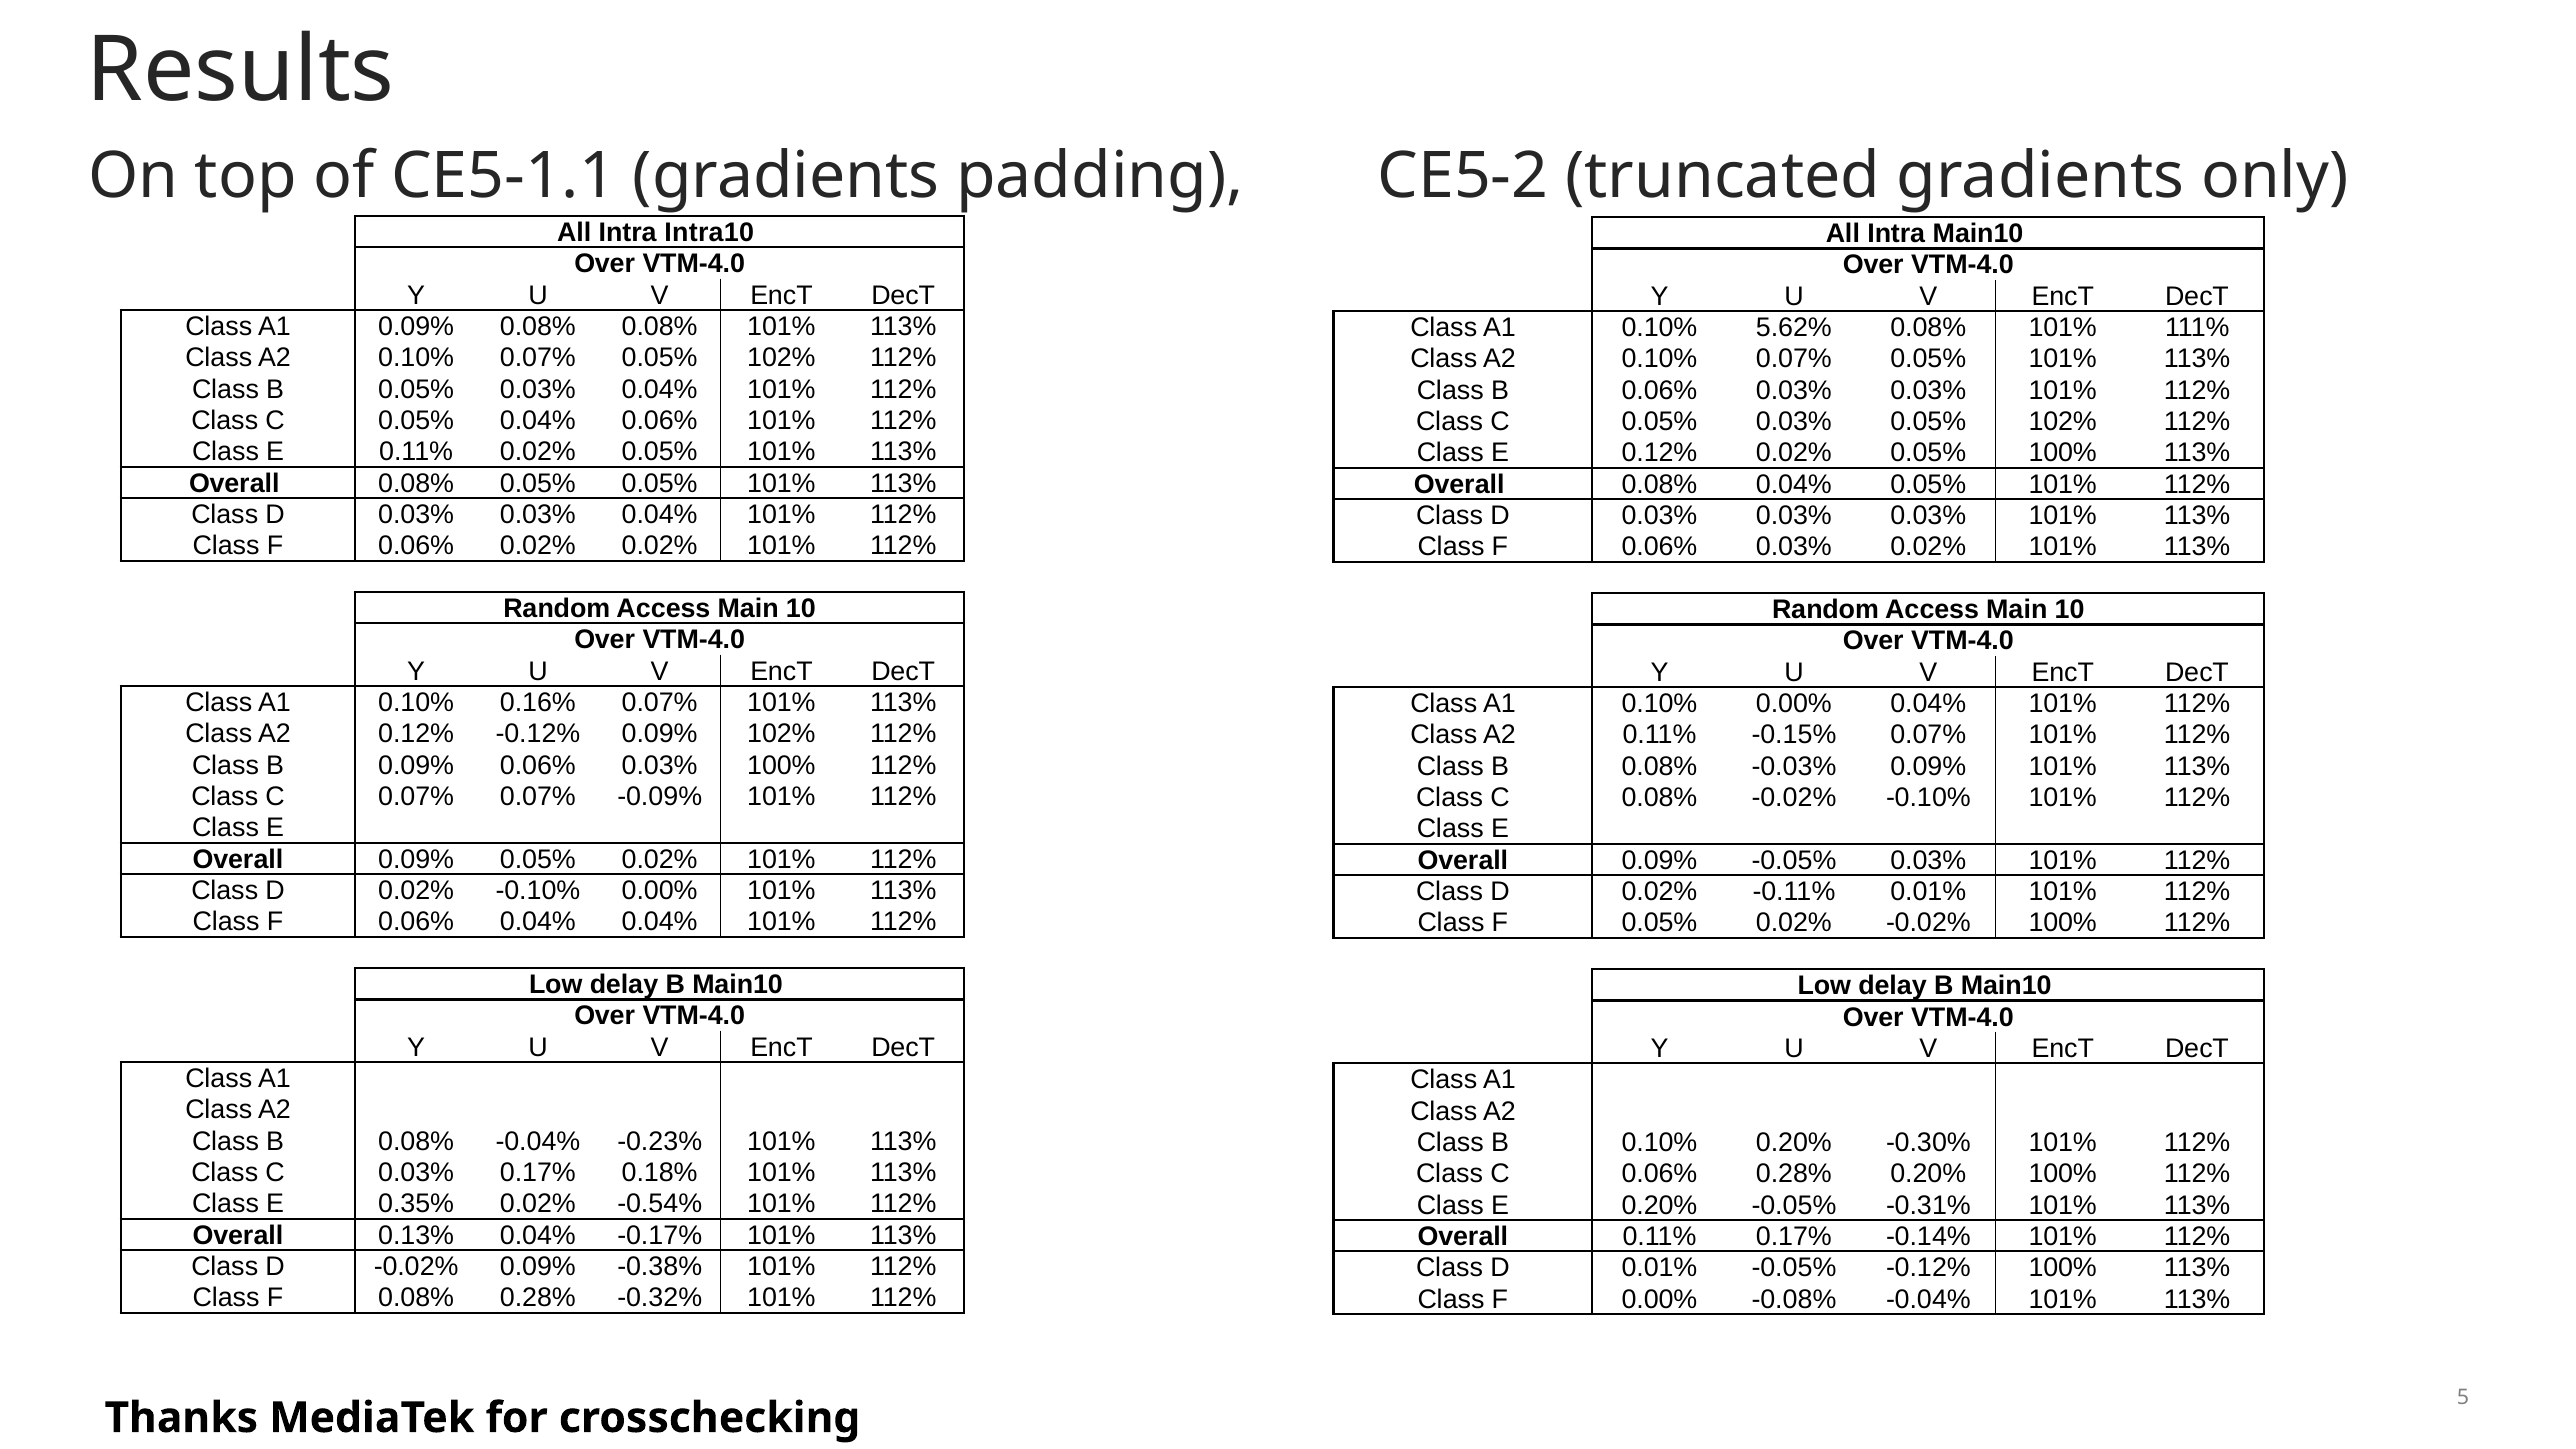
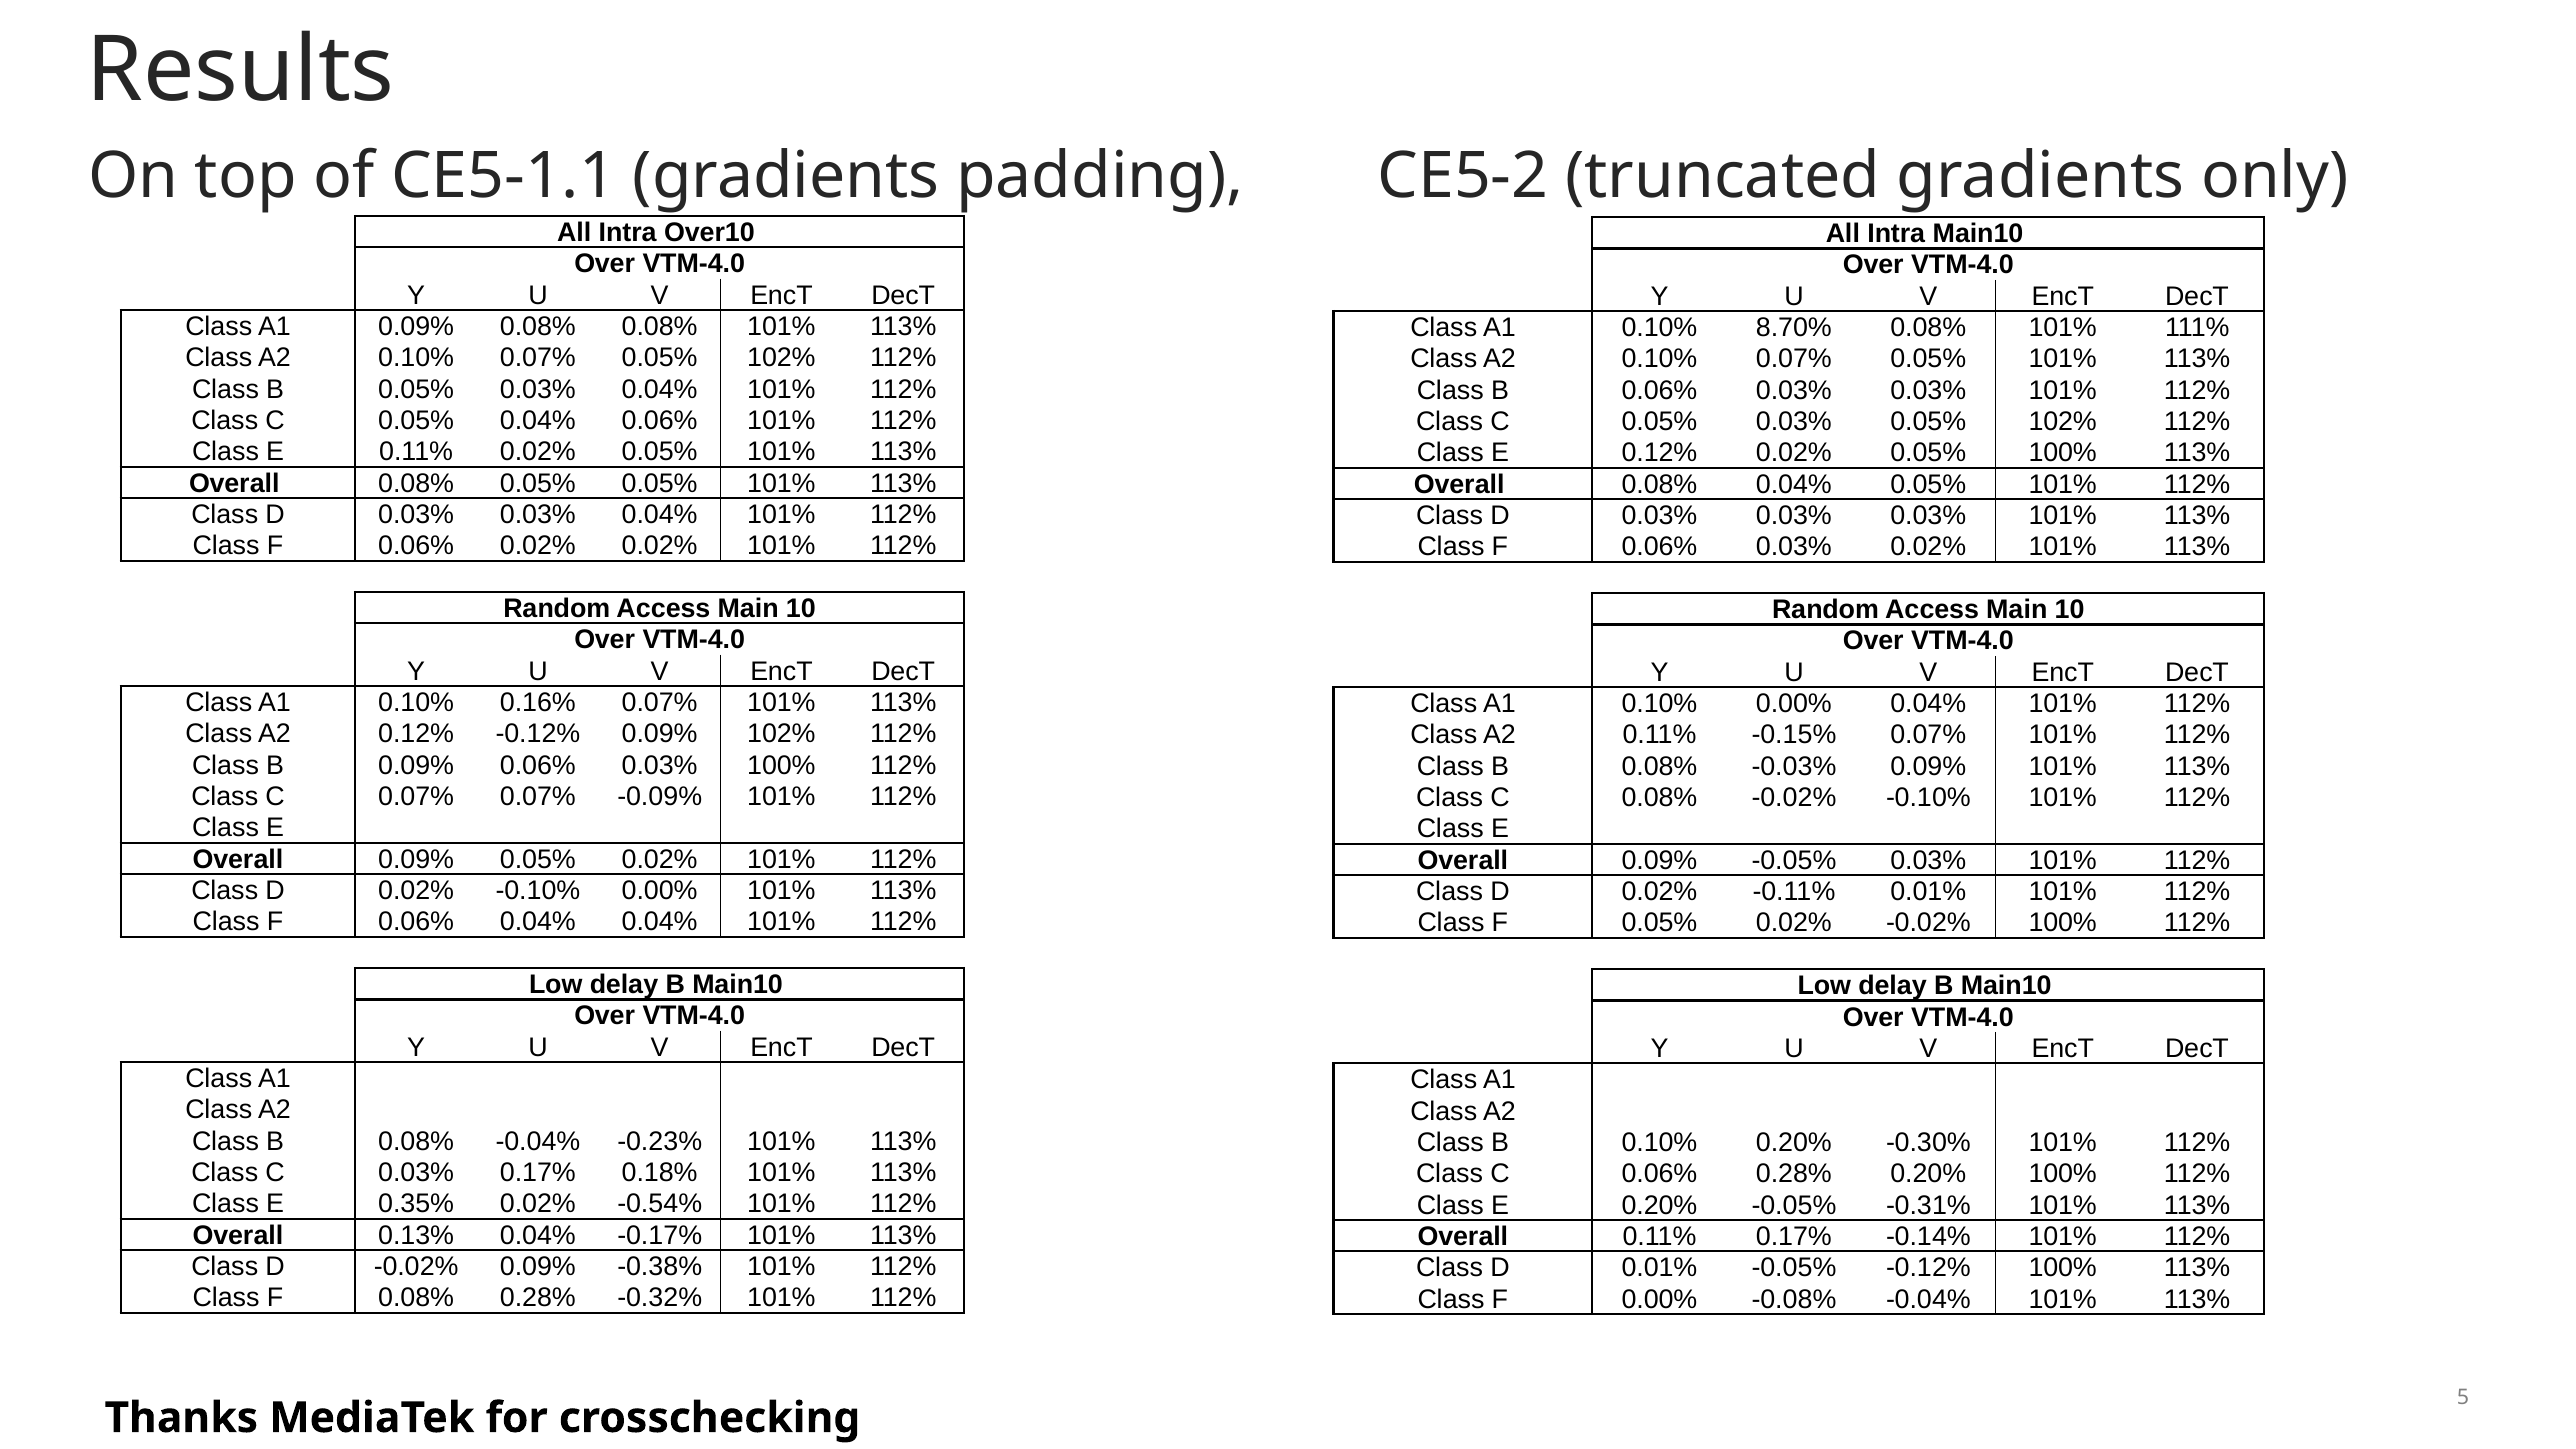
Intra10: Intra10 -> Over10 (709, 233)
5.62%: 5.62% -> 8.70% (1794, 328)
